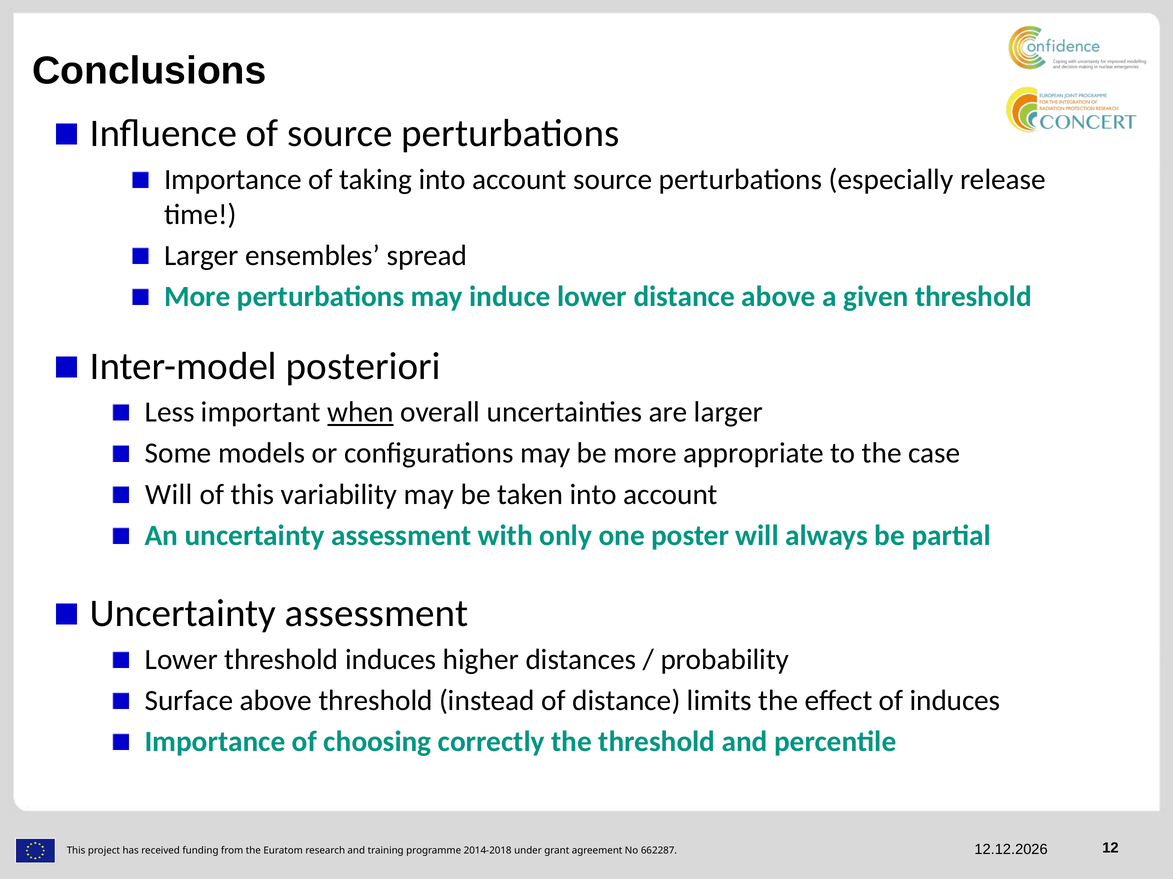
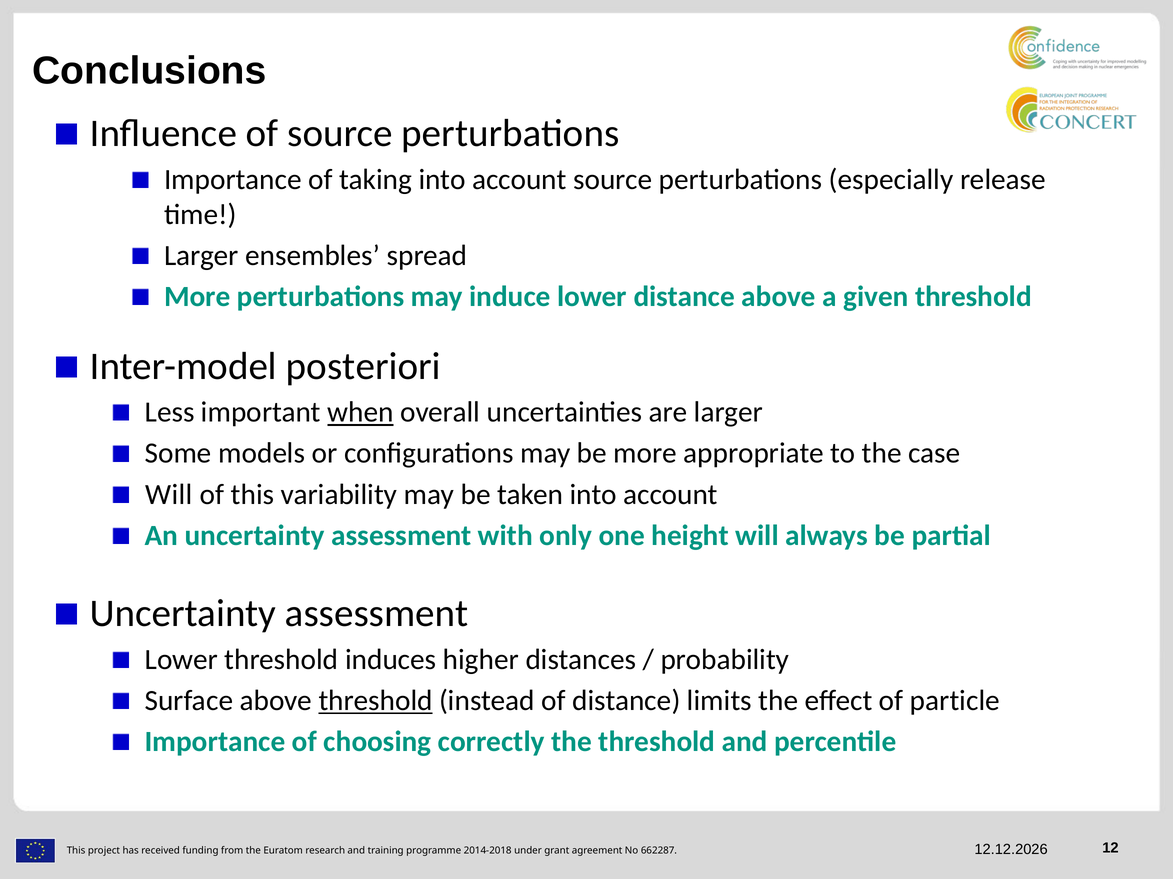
poster: poster -> height (690, 536)
threshold underline: none -> present (376, 701)
of induces: induces -> particle (955, 701)
